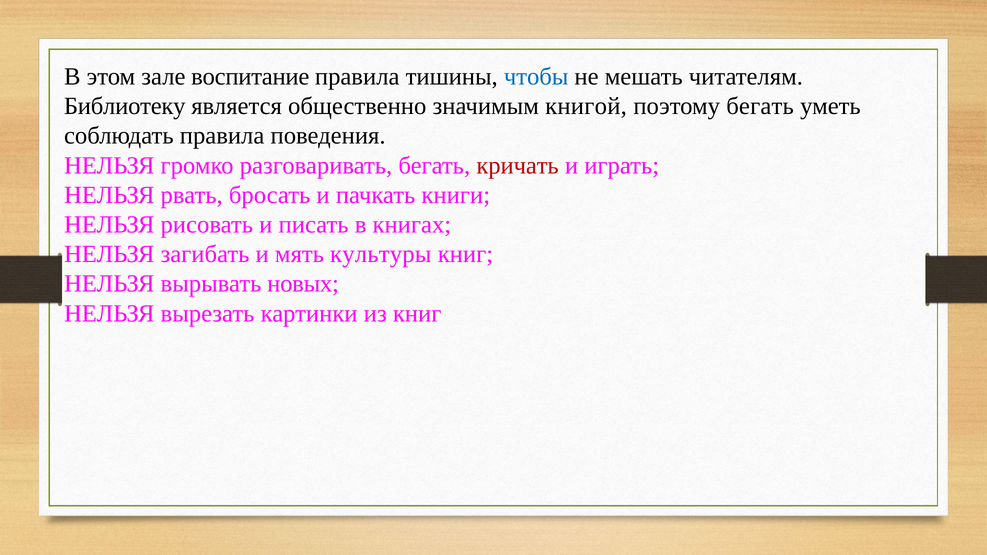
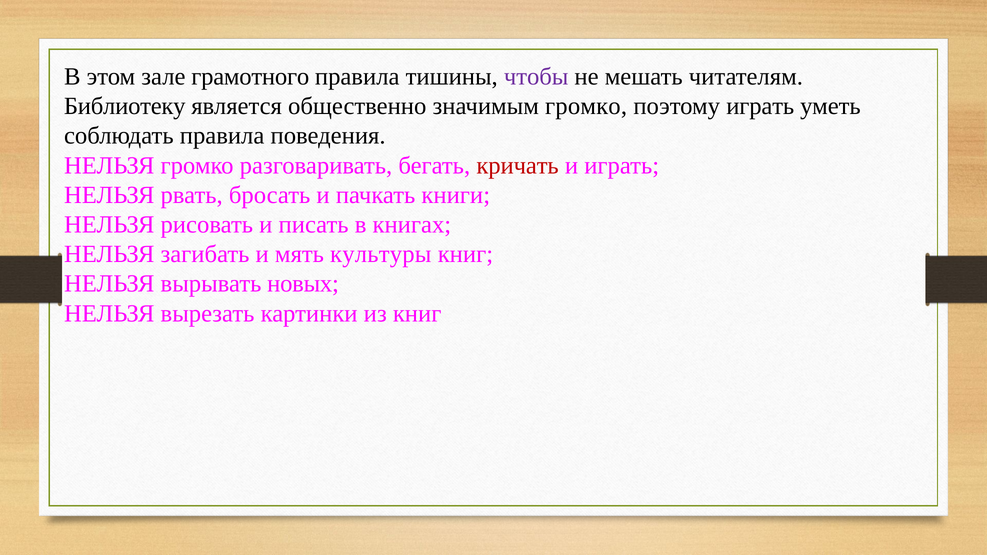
воспитание: воспитание -> грамотного (250, 77)
чтобы colour: blue -> purple (536, 77)
значимым книгой: книгой -> громко (586, 106)
поэтому бегать: бегать -> играть (760, 106)
